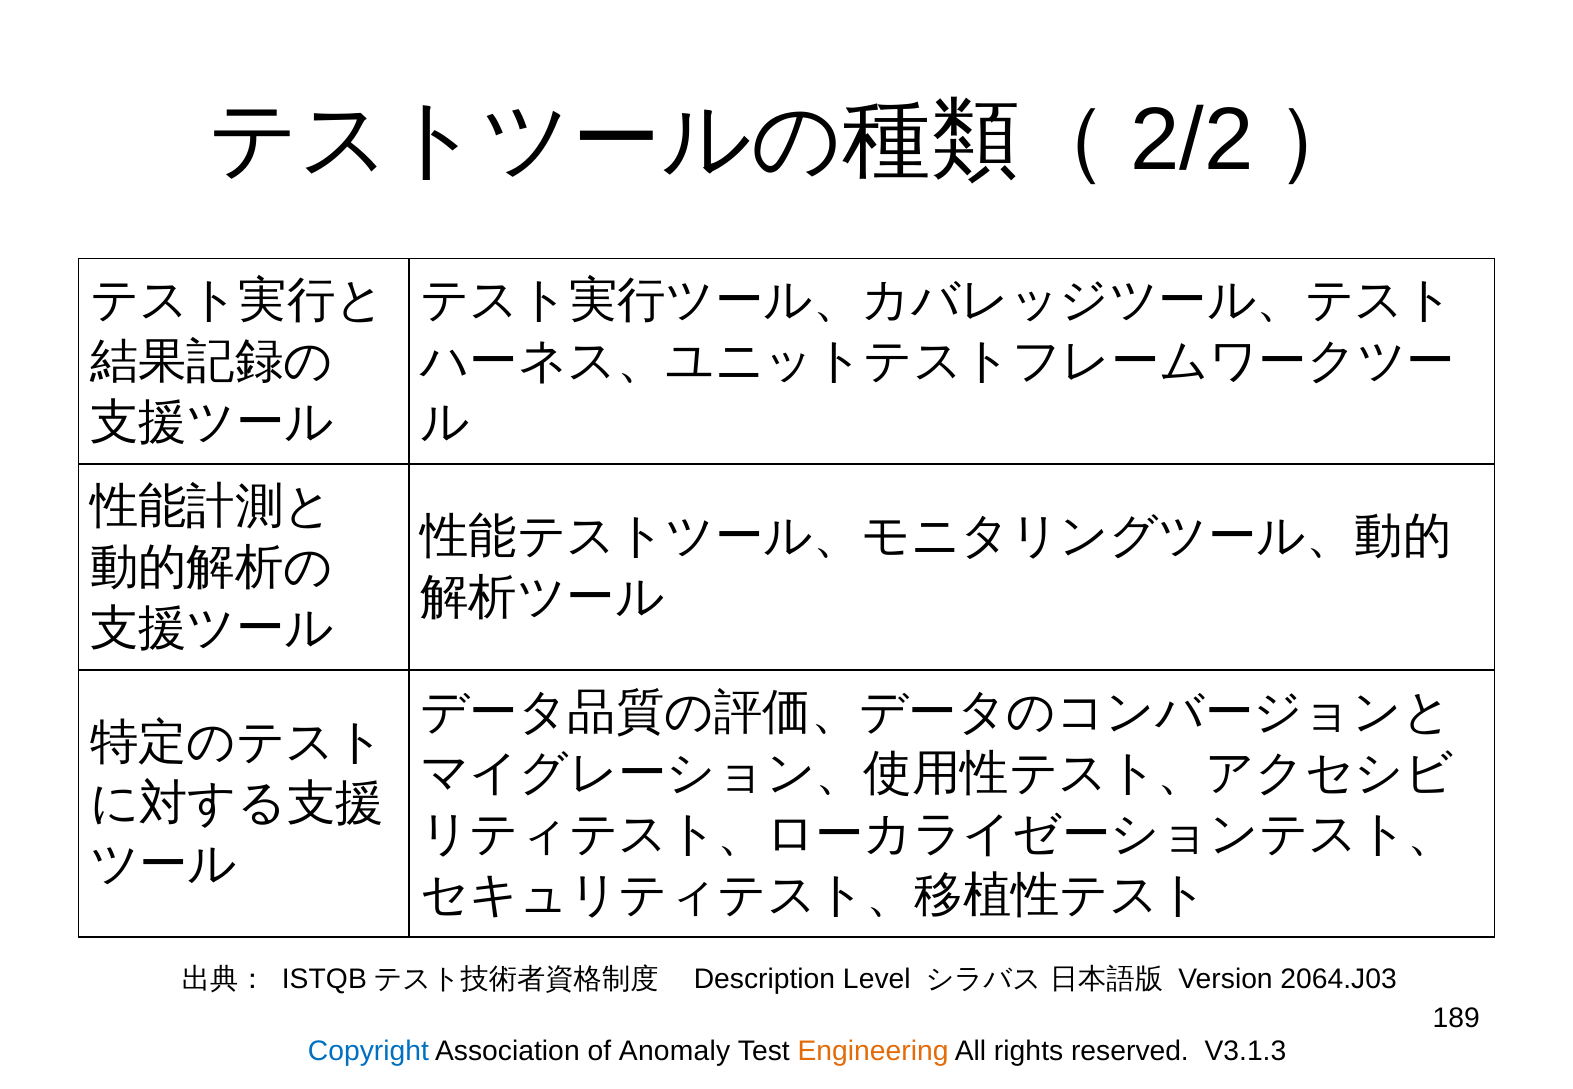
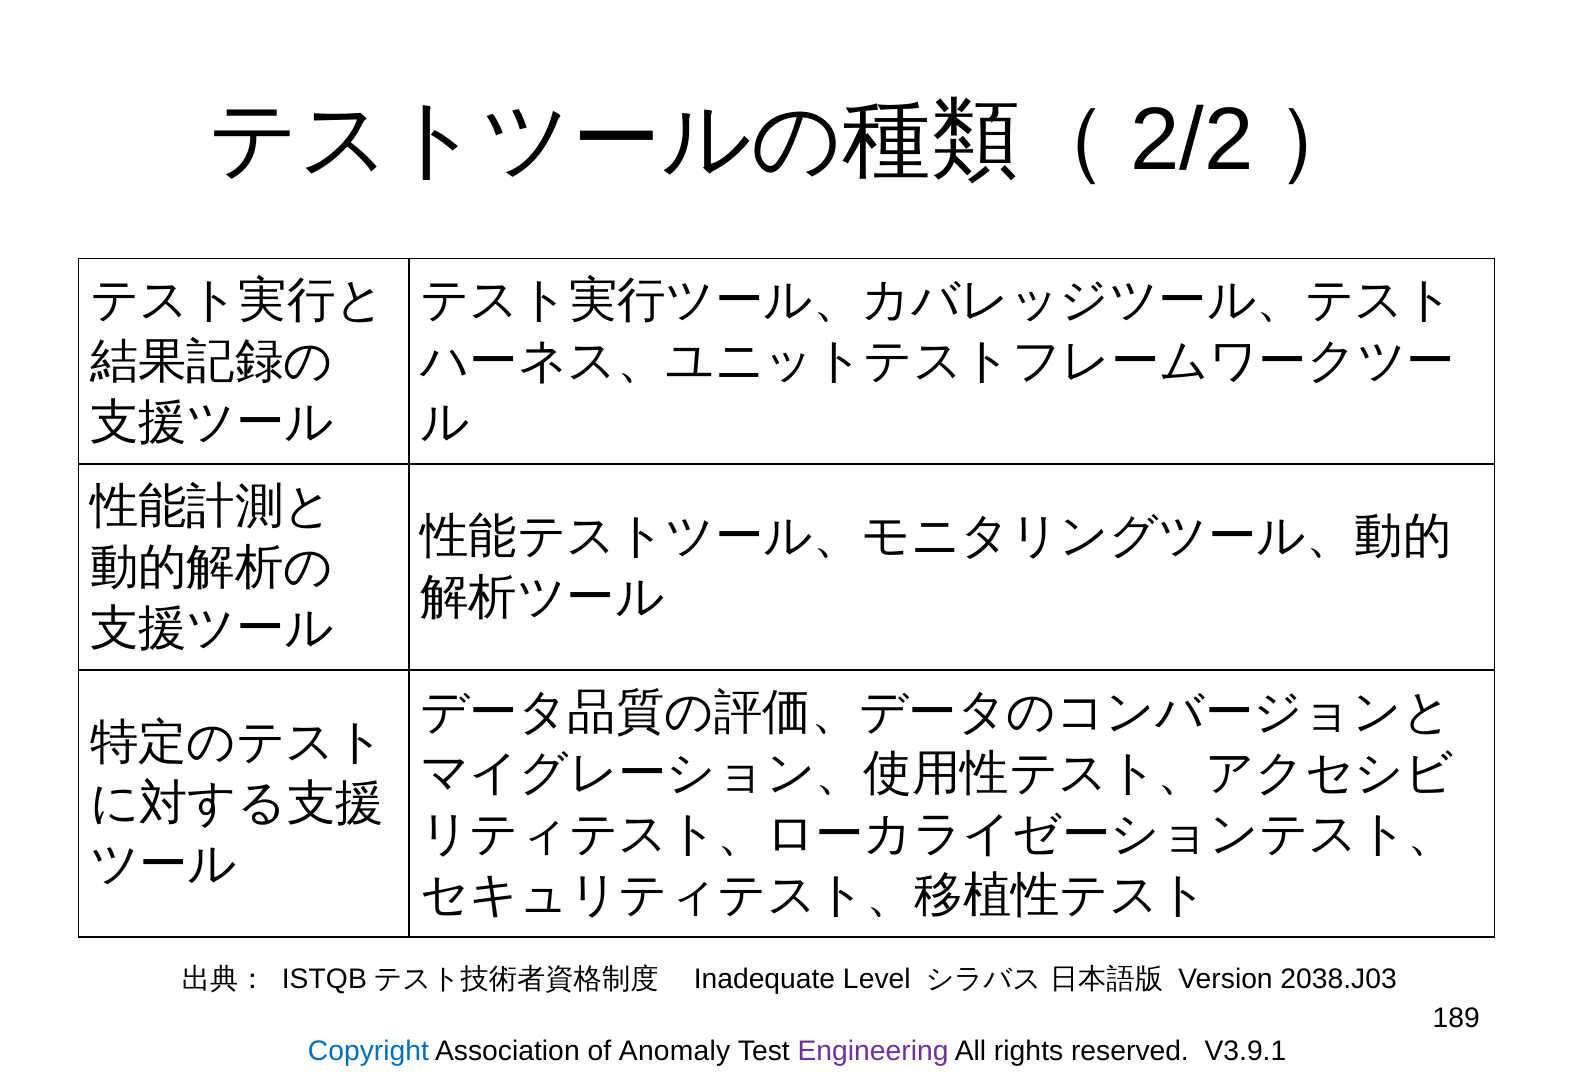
Description: Description -> Inadequate (764, 979)
2064.J03: 2064.J03 -> 2038.J03 (1339, 979)
Engineering colour: orange -> purple (873, 1051)
V3.1.3: V3.1.3 -> V3.9.1 (1245, 1051)
